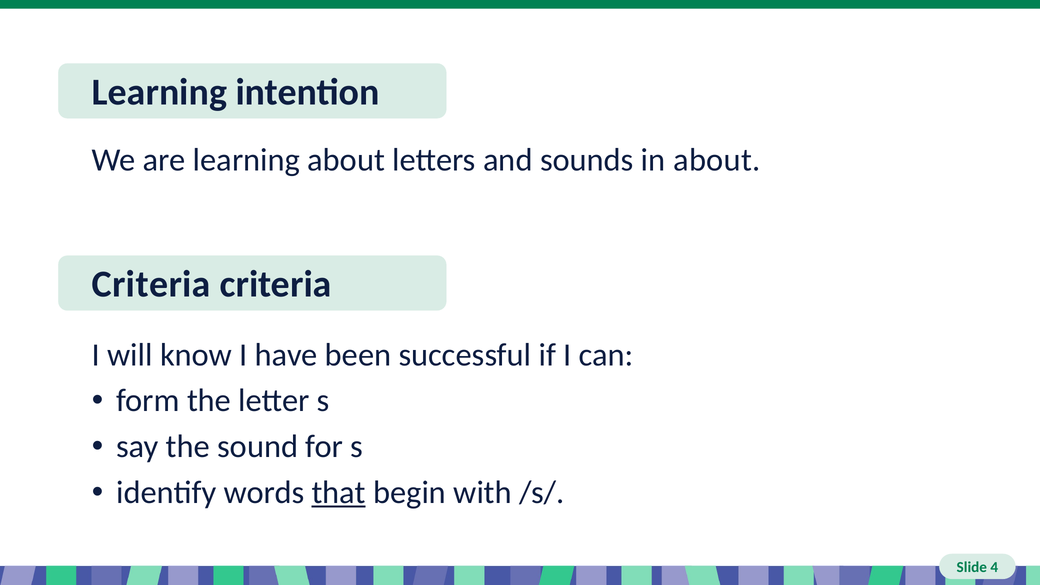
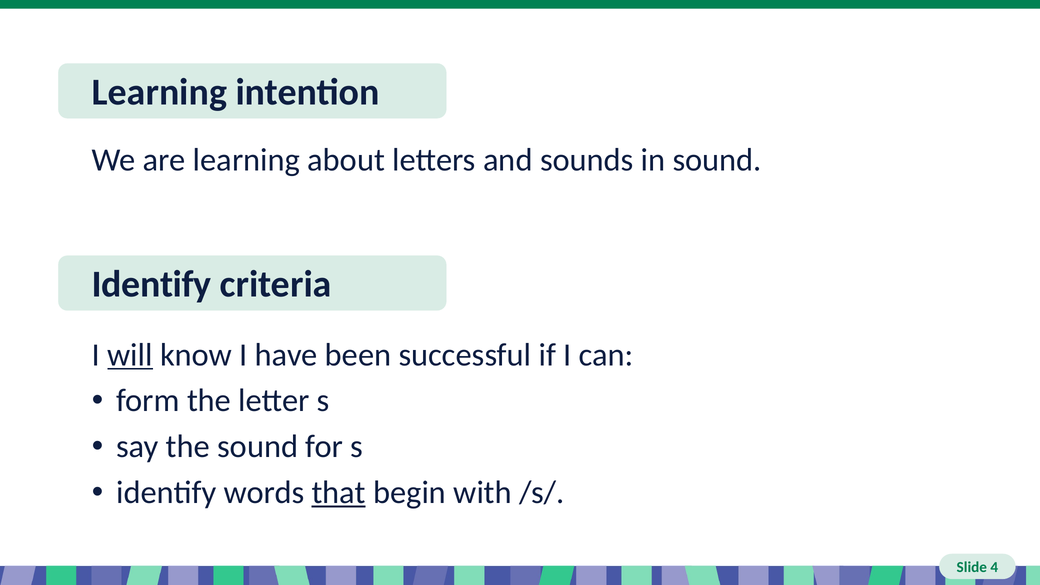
in about: about -> sound (717, 160)
Criteria: Criteria -> Identify (152, 284)
will underline: none -> present (130, 355)
